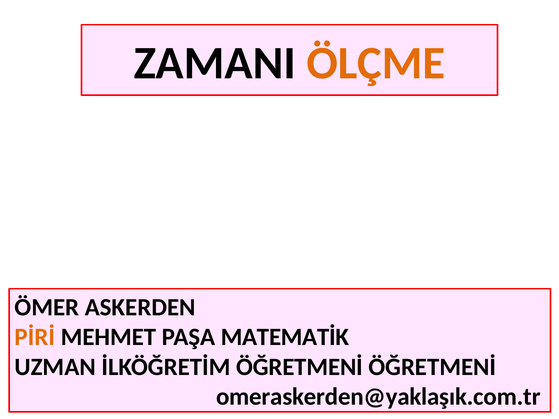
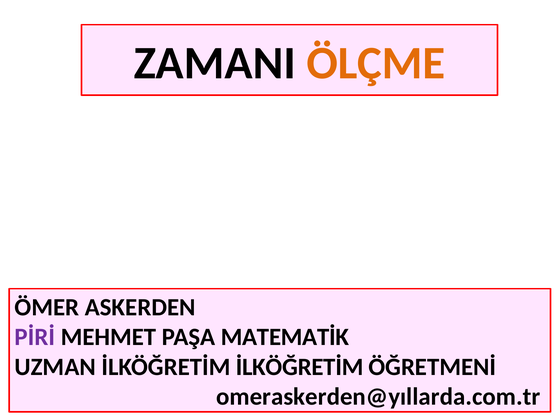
PİRİ colour: orange -> purple (35, 337)
İLKÖĞRETİM ÖĞRETMENİ: ÖĞRETMENİ -> İLKÖĞRETİM (300, 367)
omeraskerden@yaklaşık.com.tr: omeraskerden@yaklaşık.com.tr -> omeraskerden@yıllarda.com.tr (378, 397)
